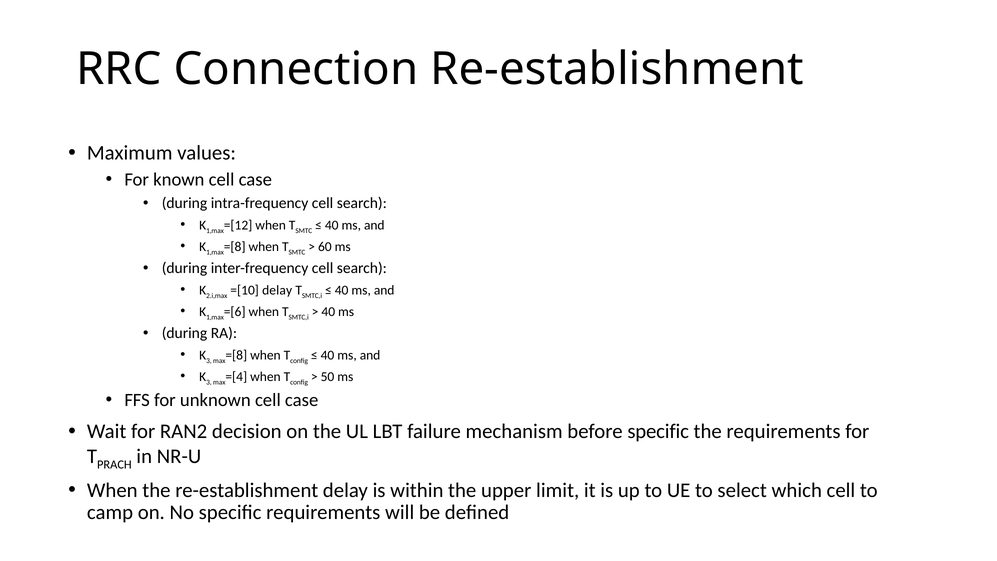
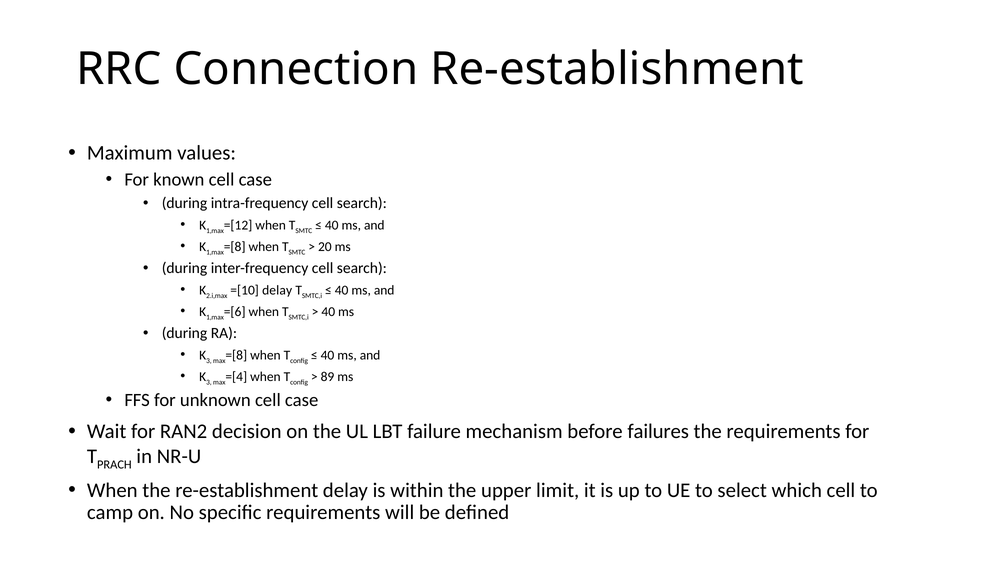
60: 60 -> 20 (325, 247)
50: 50 -> 89 (327, 377)
before specific: specific -> failures (658, 431)
